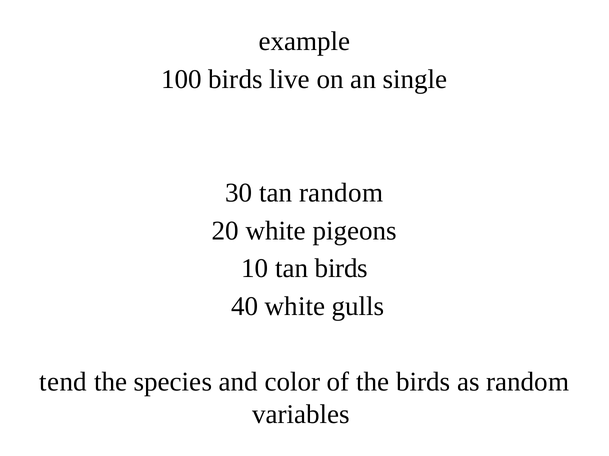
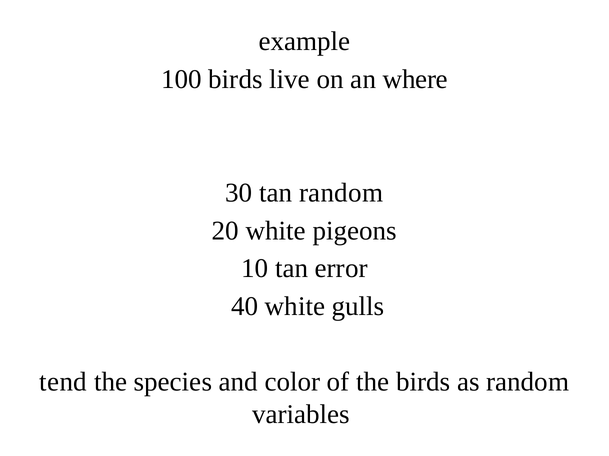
single: single -> where (415, 79)
tan birds: birds -> error (341, 269)
